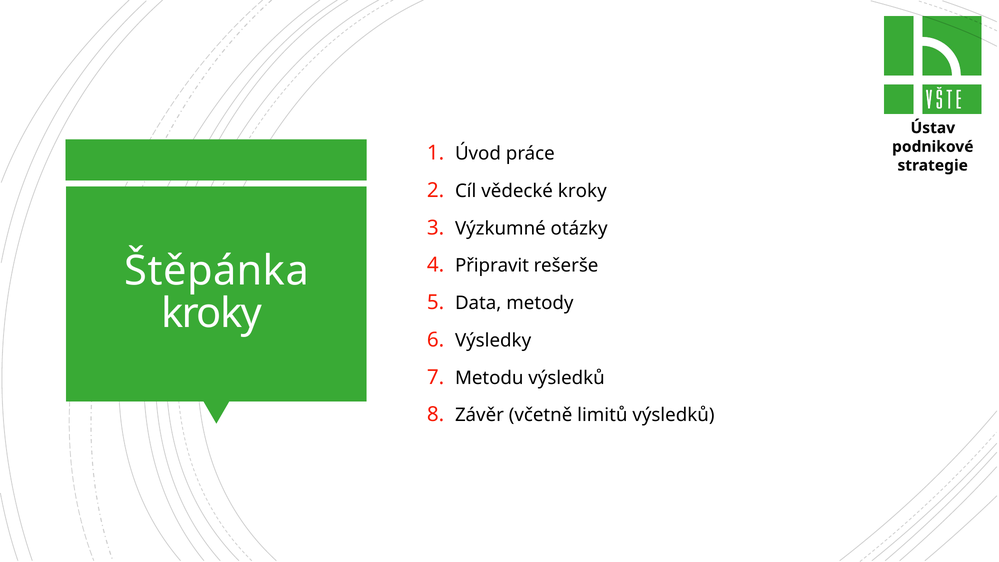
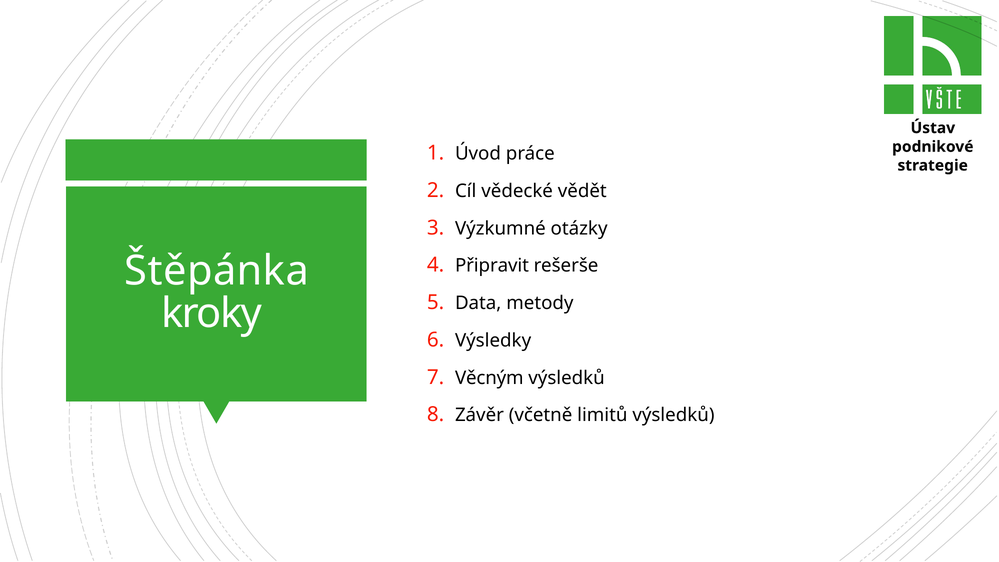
vědecké kroky: kroky -> vědět (582, 191)
Metodu: Metodu -> Věcným (489, 378)
